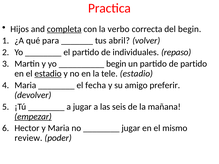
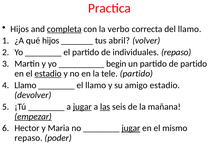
del begin: begin -> llamo (190, 29)
qué para: para -> hijos (51, 41)
tele estadio: estadio -> partido (136, 74)
Maria: Maria -> Llamo (25, 85)
el fecha: fecha -> llamo (96, 85)
amigo preferir: preferir -> estadio (165, 85)
jugar underline: none -> present (82, 107)
las underline: none -> present (105, 107)
jugar underline: none -> present (131, 128)
review: review -> repaso (28, 138)
